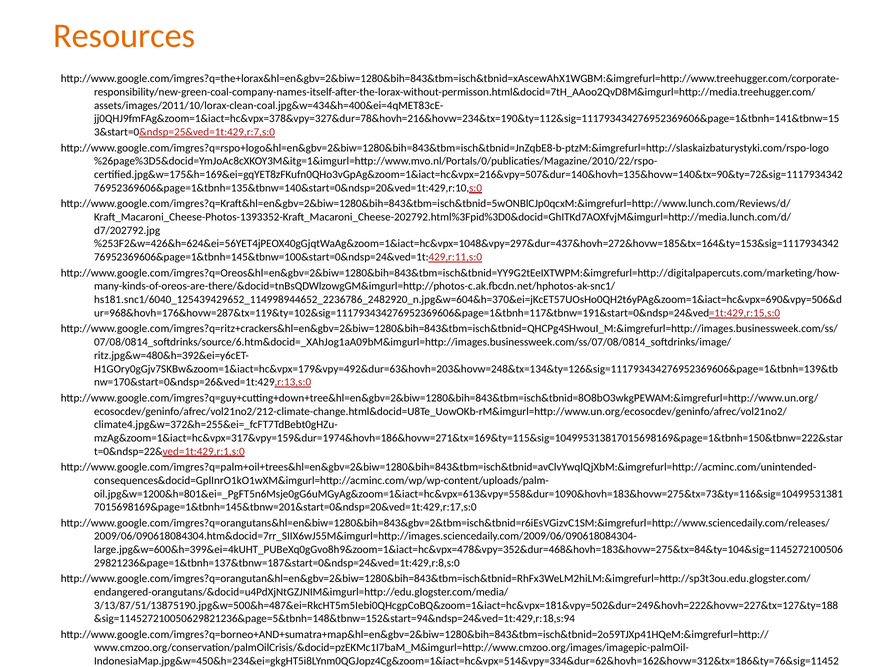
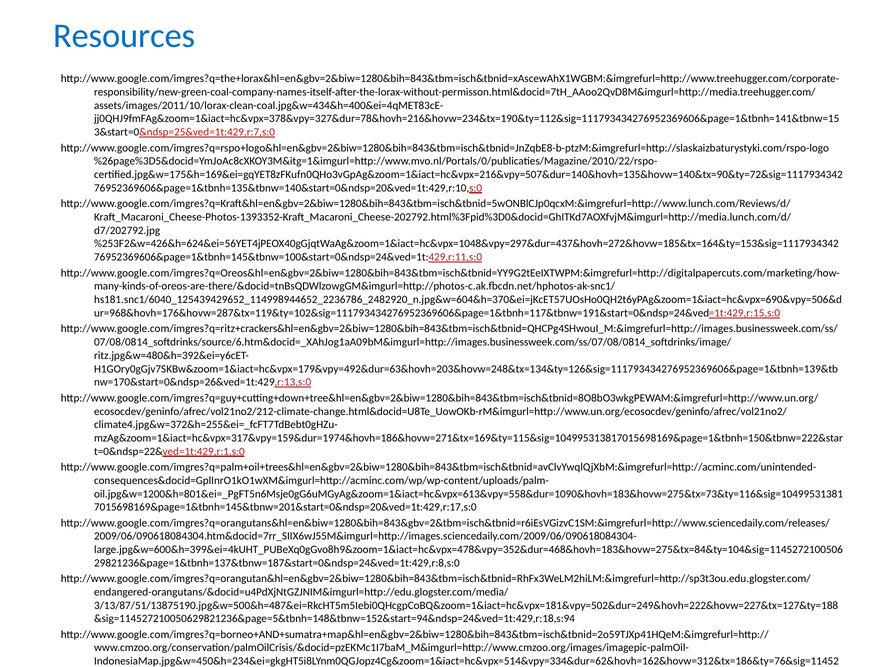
Resources colour: orange -> blue (124, 36)
